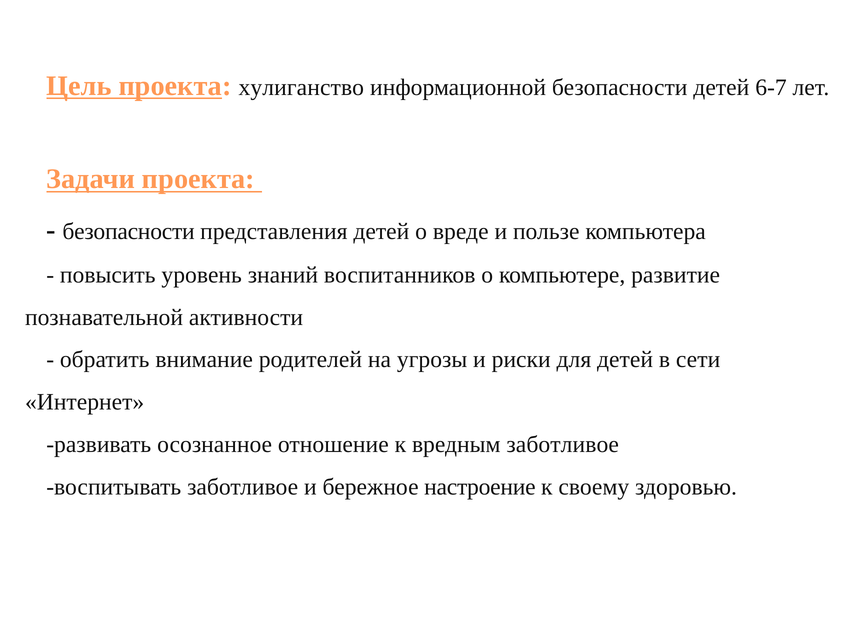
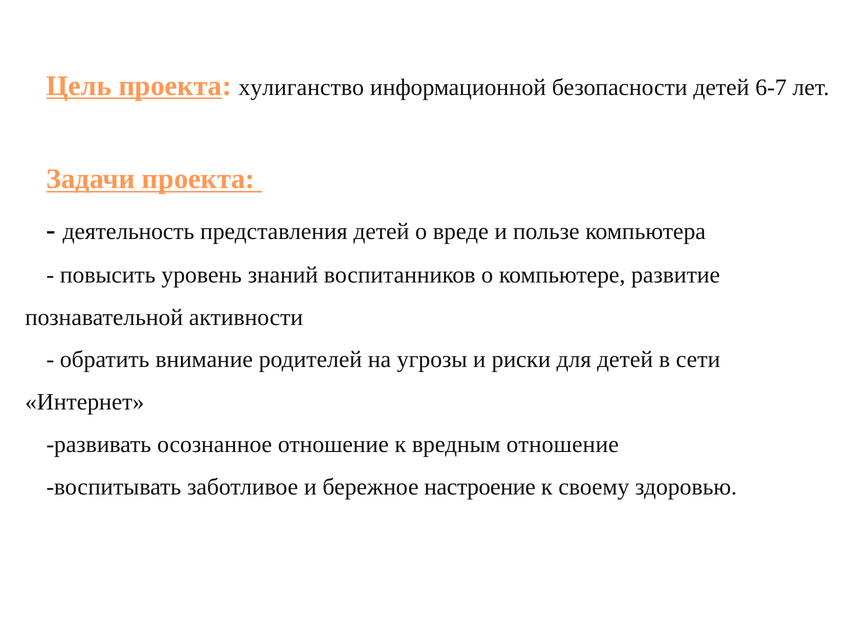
безопасности: безопасности -> деятельность (129, 232)
вредным заботливое: заботливое -> отношение (563, 445)
